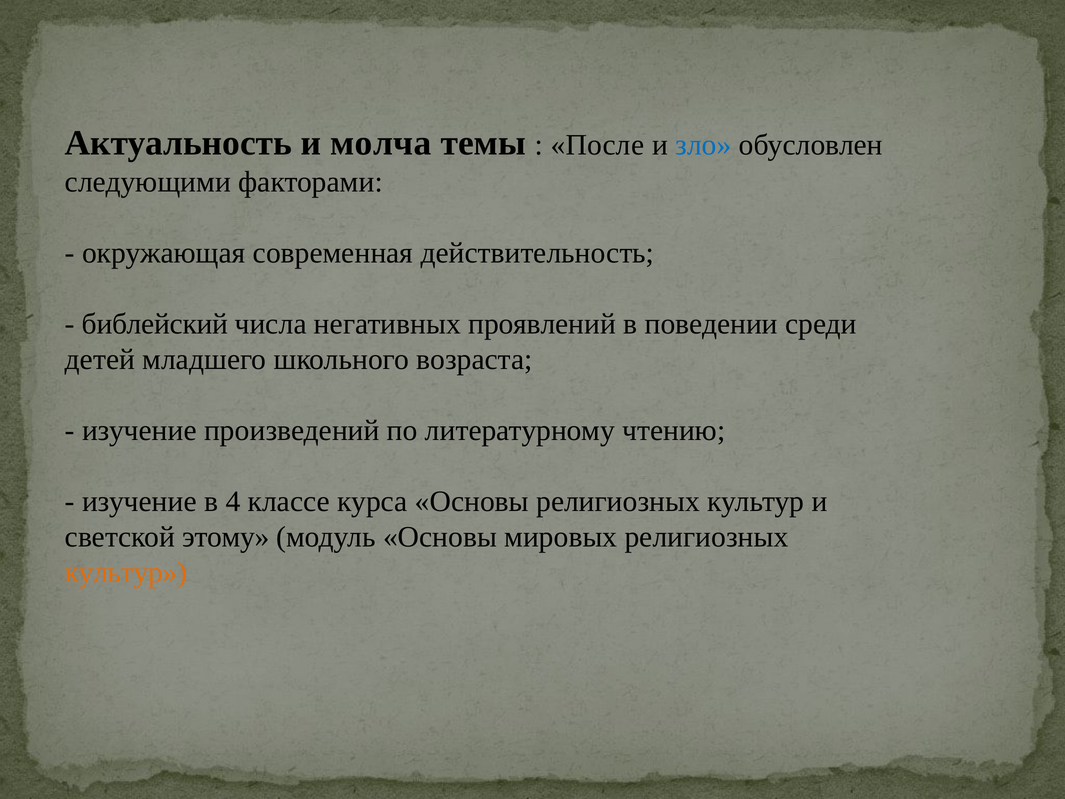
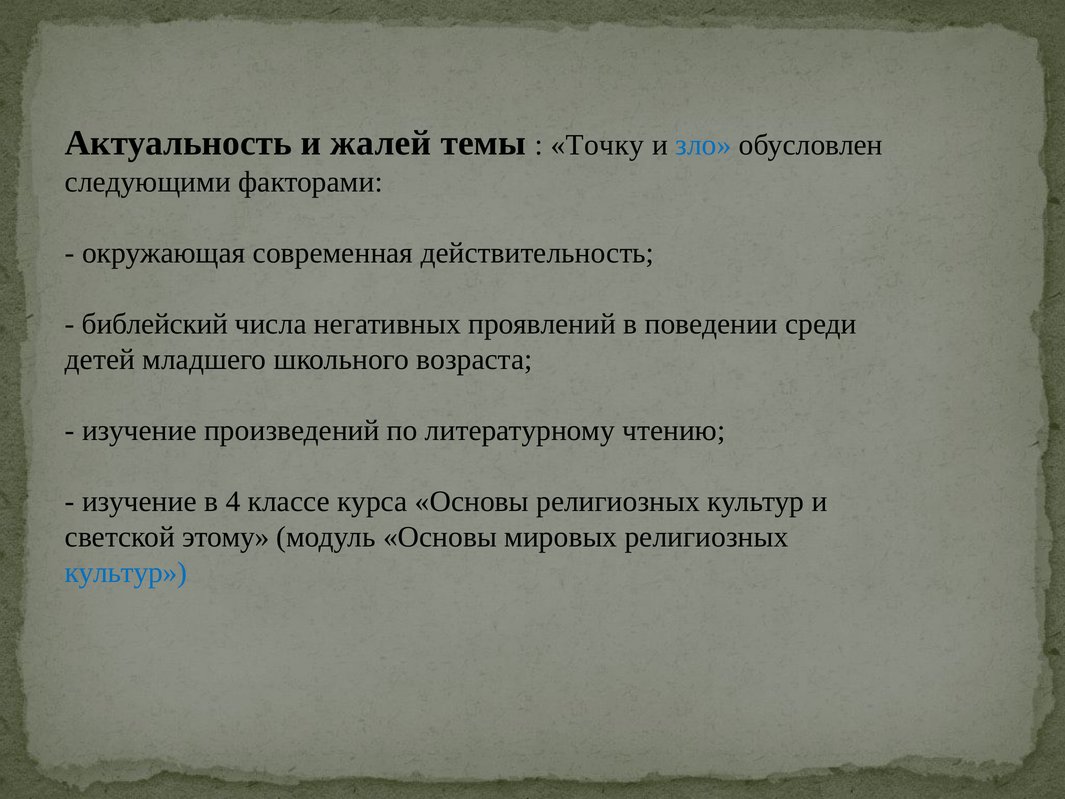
молча: молча -> жалей (381, 143)
После: После -> Точку (597, 145)
культур colour: orange -> blue (126, 573)
